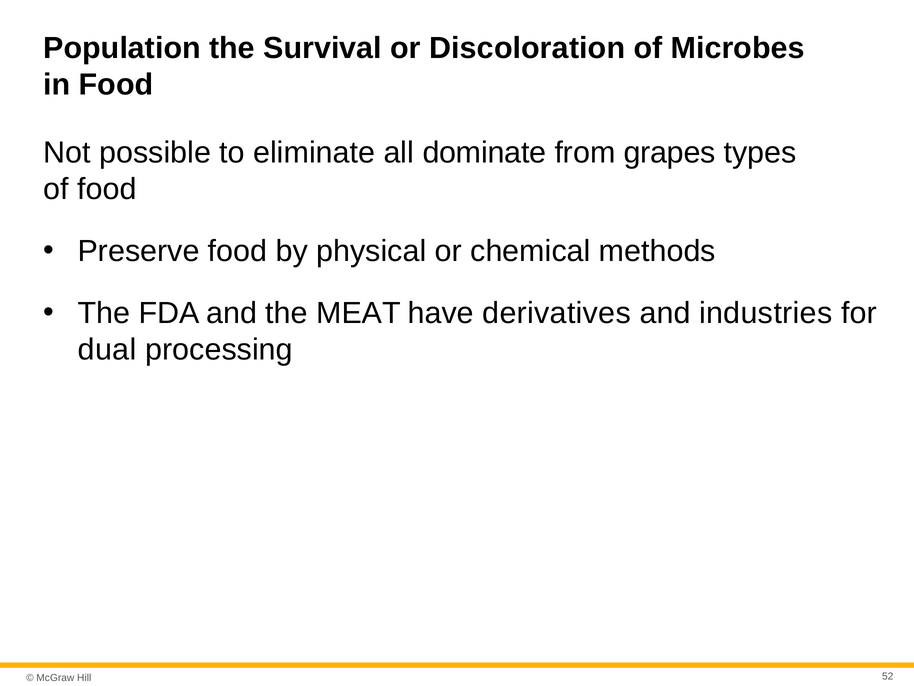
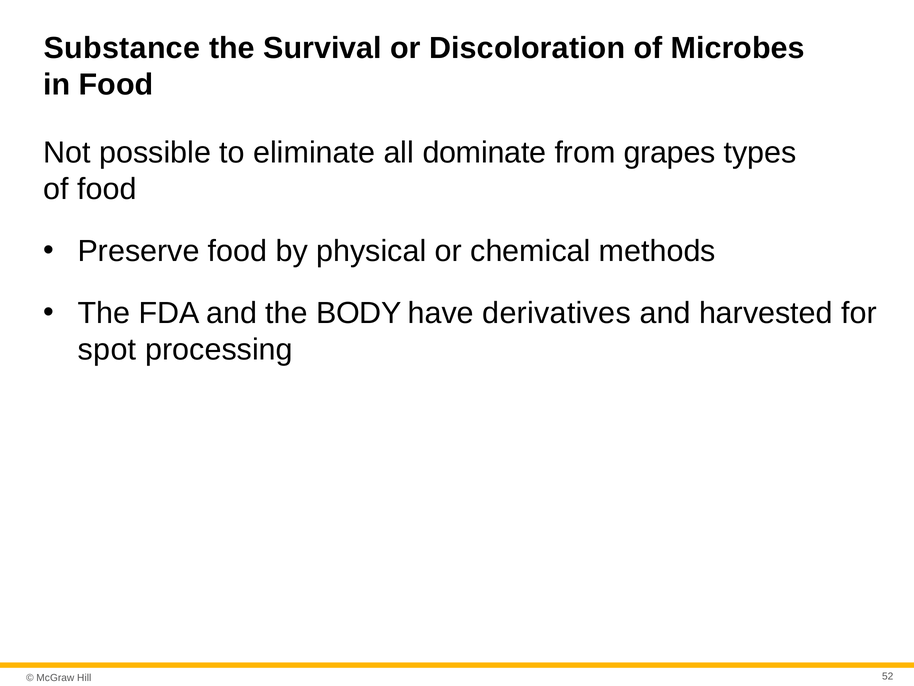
Population: Population -> Substance (122, 48)
MEAT: MEAT -> BODY (359, 313)
industries: industries -> harvested (766, 313)
dual: dual -> spot (107, 350)
